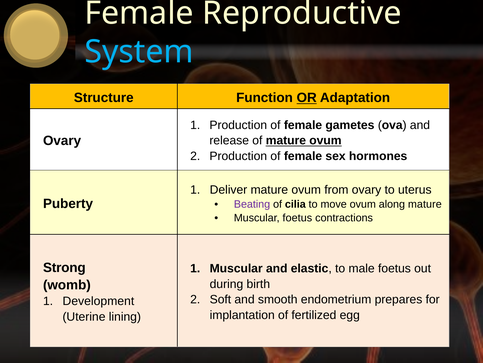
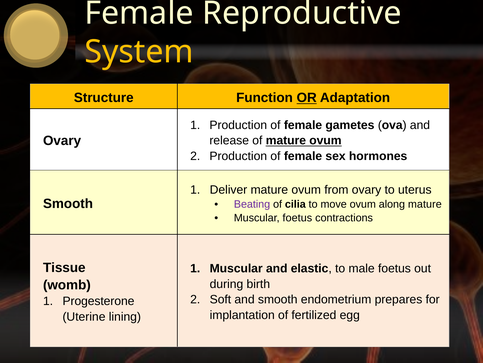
System colour: light blue -> yellow (139, 52)
Puberty: Puberty -> Smooth (68, 203)
Strong: Strong -> Tissue (64, 267)
Development: Development -> Progesterone (98, 301)
